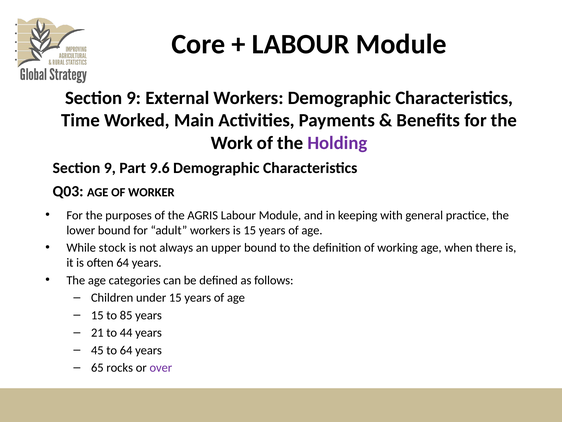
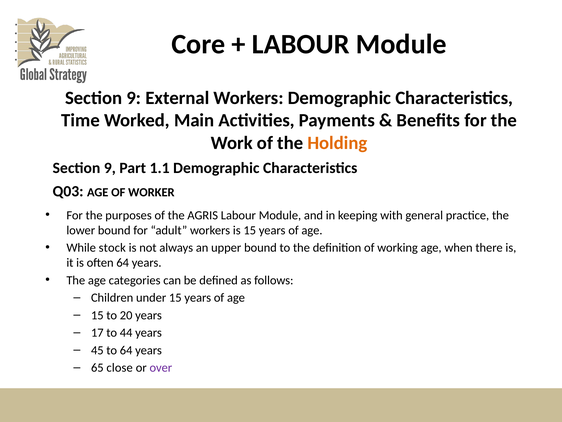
Holding colour: purple -> orange (337, 143)
9.6: 9.6 -> 1.1 (160, 168)
85: 85 -> 20 (126, 315)
21: 21 -> 17 (97, 332)
rocks: rocks -> close (120, 367)
